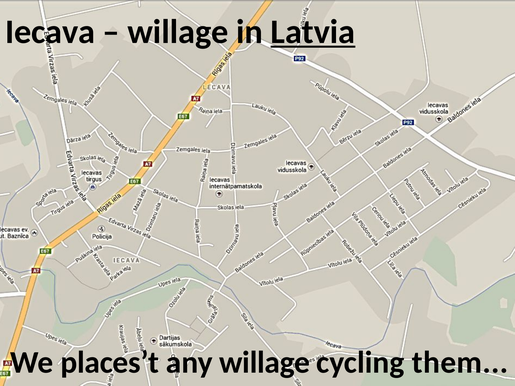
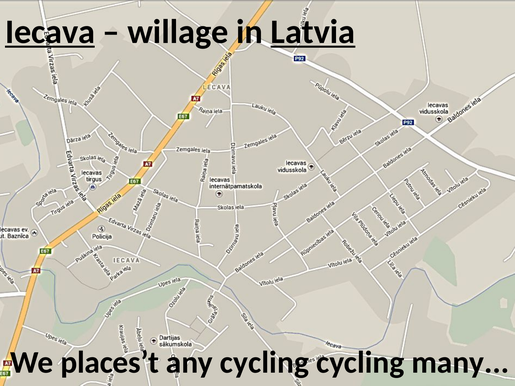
Iecava underline: none -> present (50, 32)
any willage: willage -> cycling (264, 363)
them: them -> many (460, 363)
